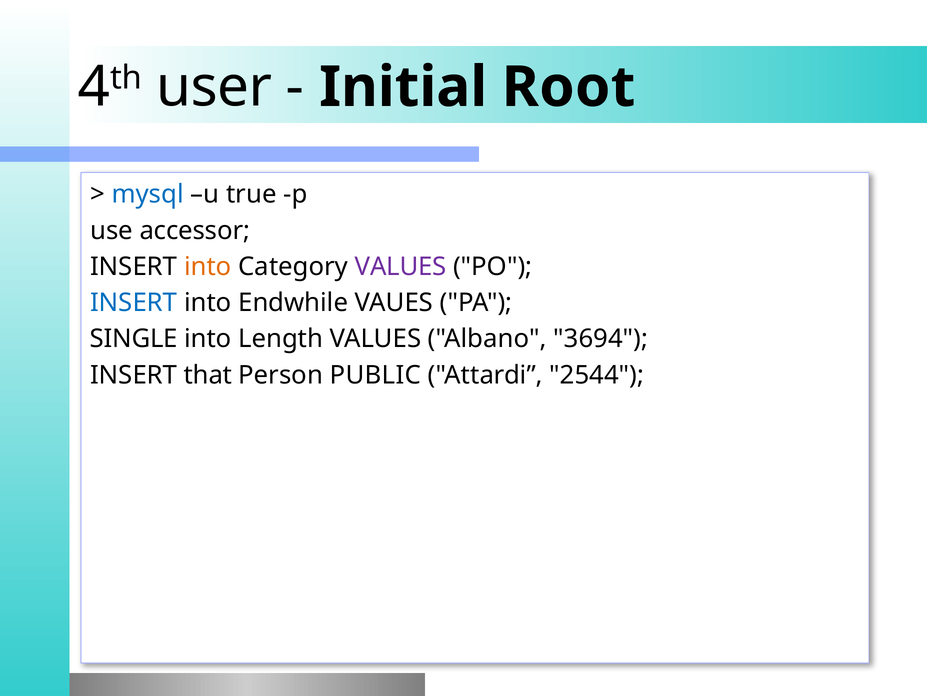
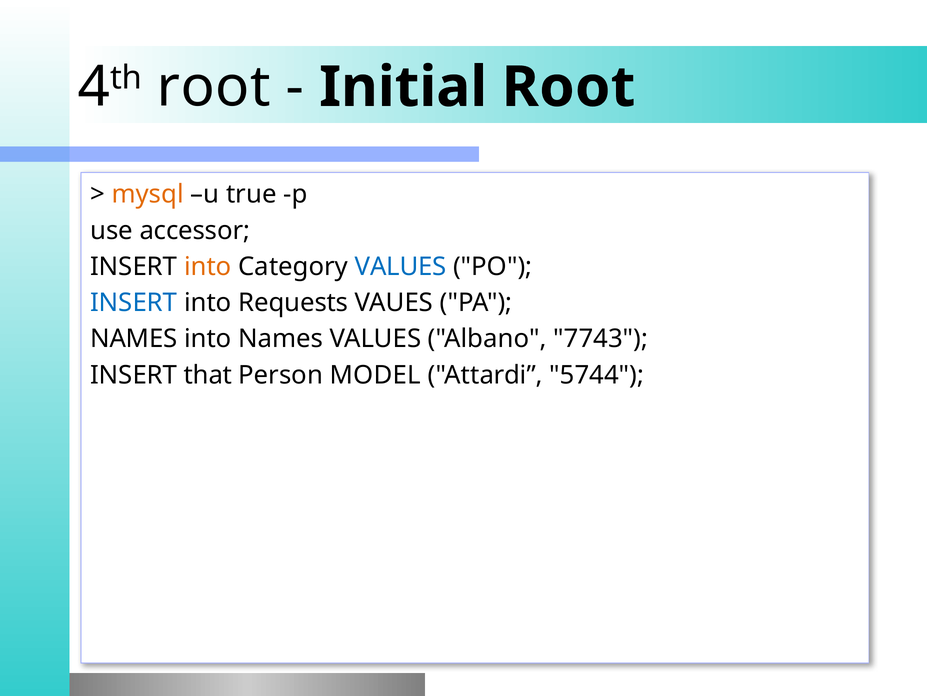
user: user -> root (214, 87)
mysql colour: blue -> orange (148, 194)
VALUES colour: purple -> blue (401, 266)
Endwhile: Endwhile -> Requests (293, 302)
SINGLE: SINGLE -> NAMES (134, 339)
into Length: Length -> Names (281, 339)
3694: 3694 -> 7743 (601, 339)
PUBLIC: PUBLIC -> MODEL (375, 375)
2544: 2544 -> 5744 (597, 375)
